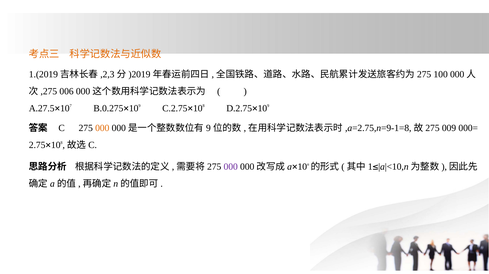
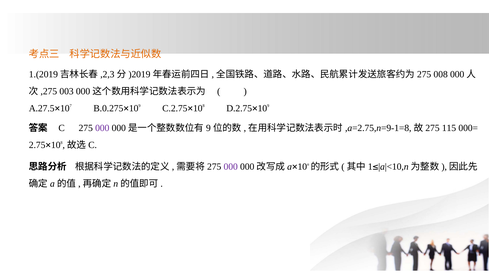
100: 100 -> 008 (441, 74)
006: 006 -> 003 (67, 91)
000 colour: orange -> purple (102, 128)
009: 009 -> 115 (449, 128)
